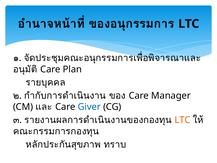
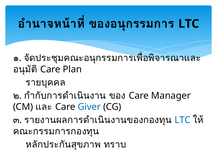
LTC colour: orange -> blue (183, 120)
